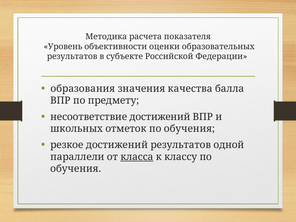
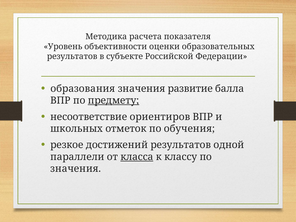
качества: качества -> развитие (190, 89)
предмету underline: none -> present (114, 101)
несоответствие достижений: достижений -> ориентиров (160, 117)
обучения: обучения -> значения (76, 169)
